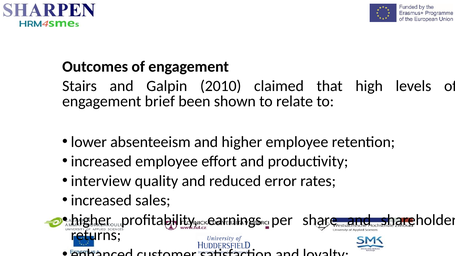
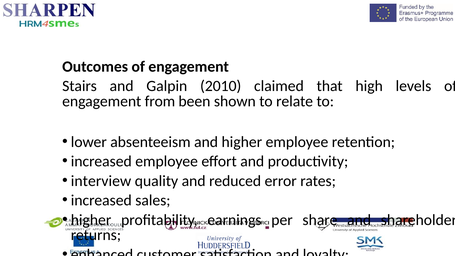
brief: brief -> from (160, 101)
